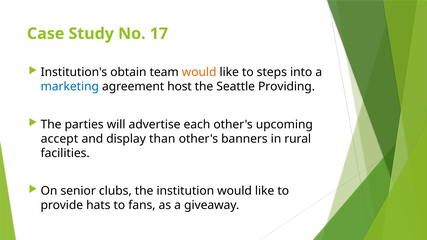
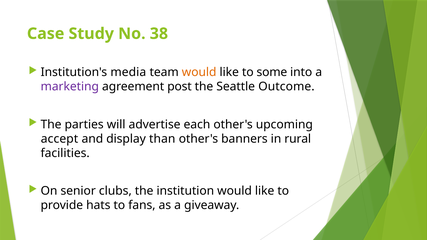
17: 17 -> 38 (159, 34)
obtain: obtain -> media (128, 72)
steps: steps -> some (272, 72)
marketing colour: blue -> purple (70, 87)
host: host -> post (180, 87)
Providing: Providing -> Outcome (286, 87)
